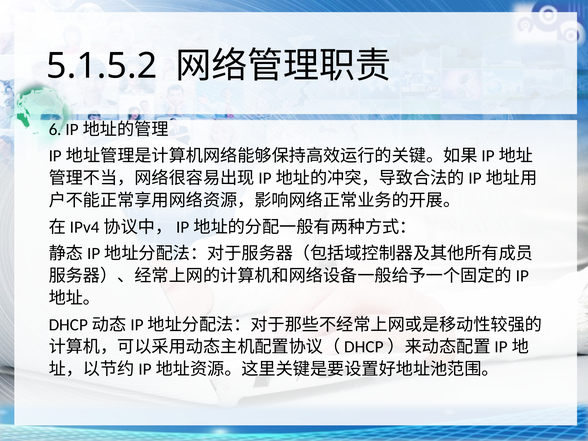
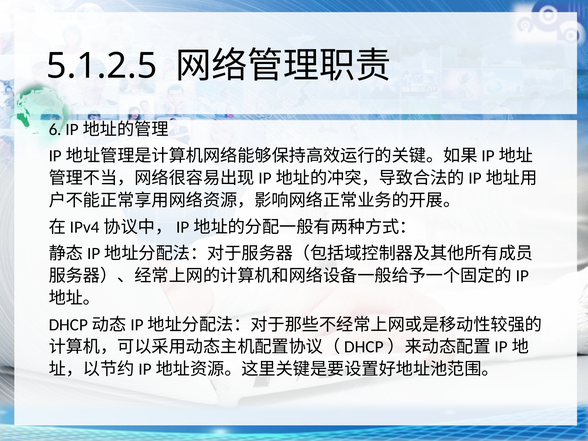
5.1.5.2: 5.1.5.2 -> 5.1.2.5 (102, 66)
